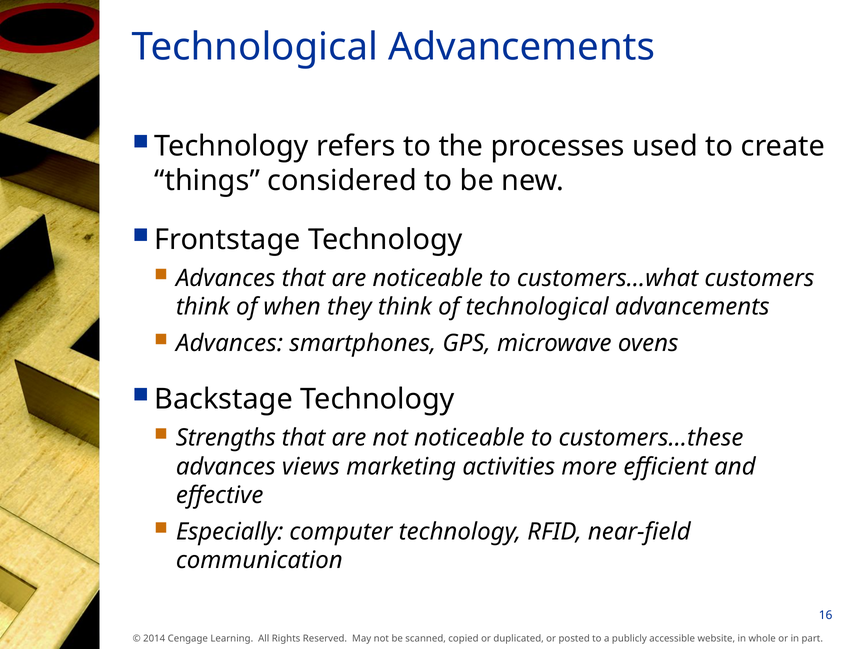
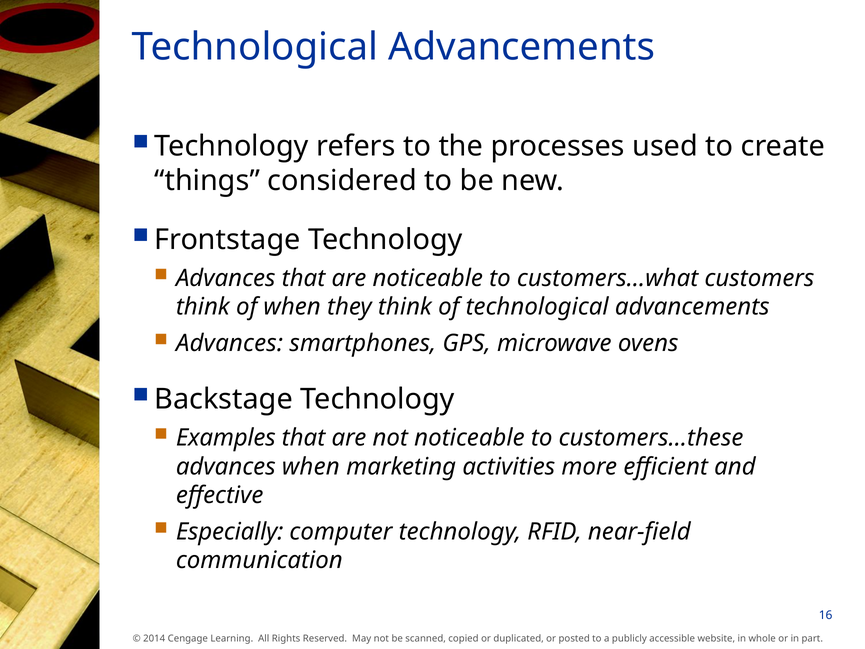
Strengths: Strengths -> Examples (226, 438)
advances views: views -> when (311, 466)
